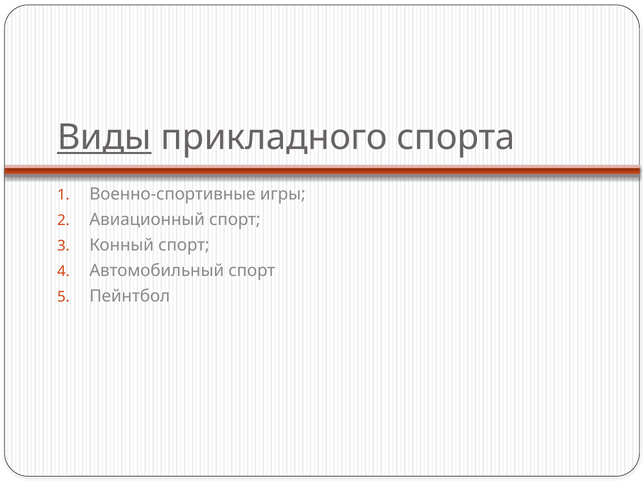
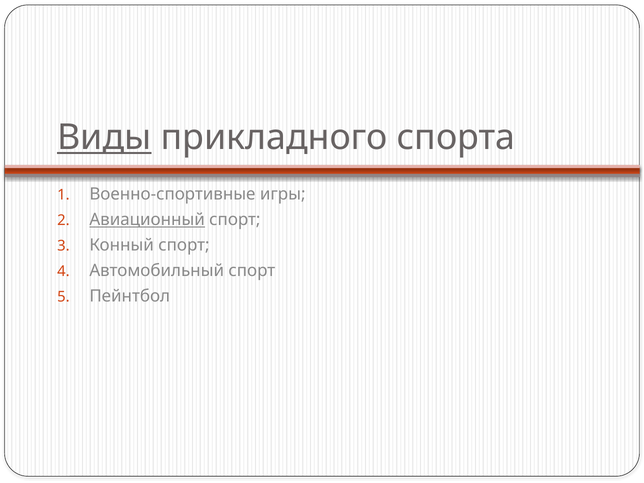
Авиационный underline: none -> present (147, 220)
